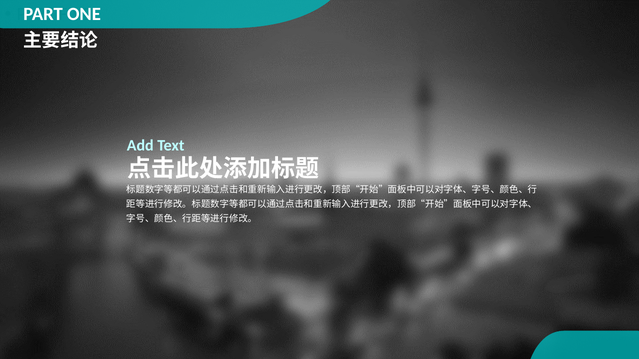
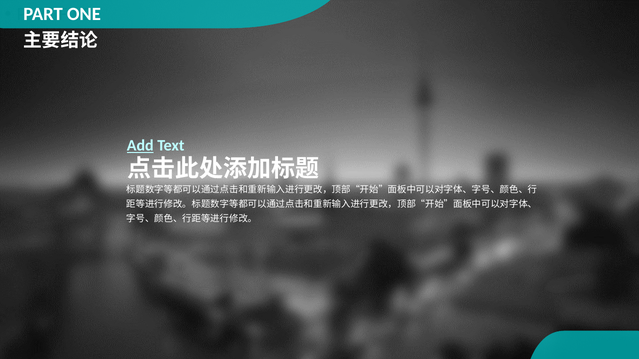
Add underline: none -> present (140, 146)
